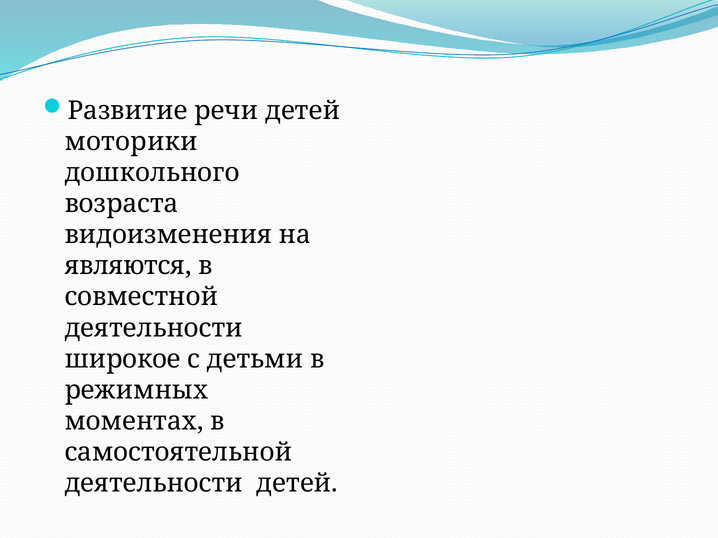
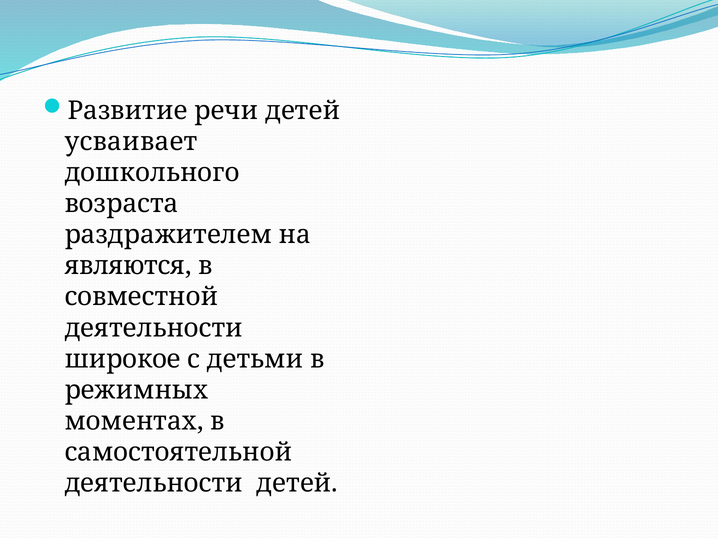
моторики: моторики -> усваивает (131, 142)
видоизменения: видоизменения -> раздражителем (168, 235)
